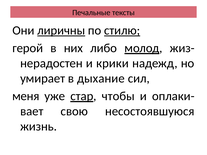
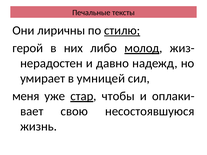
лиричны underline: present -> none (61, 31)
крики: крики -> давно (113, 63)
дыхание: дыхание -> умницей (101, 79)
